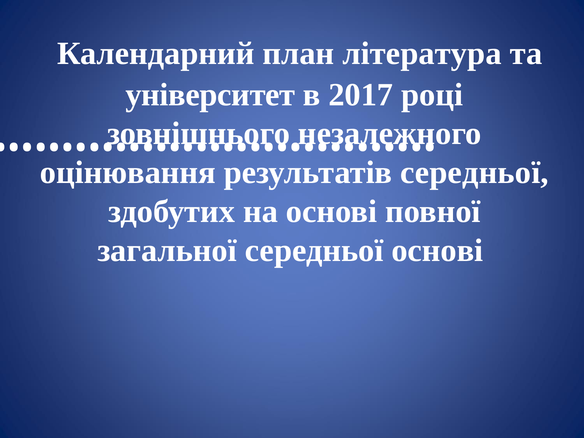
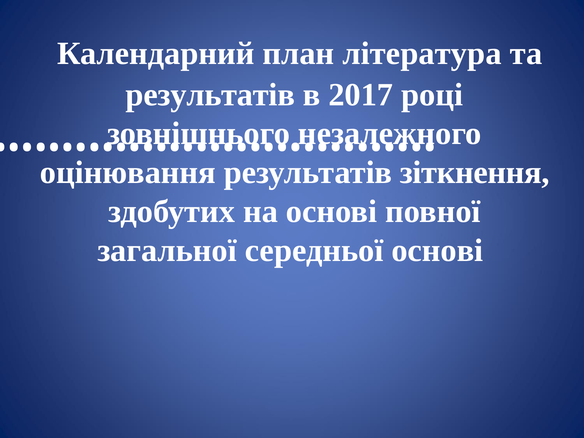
університет: університет -> результатів (210, 95)
середньої: середньої -> зіткнення (475, 172)
